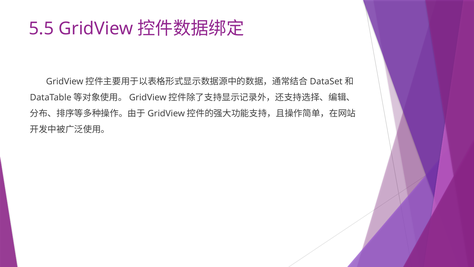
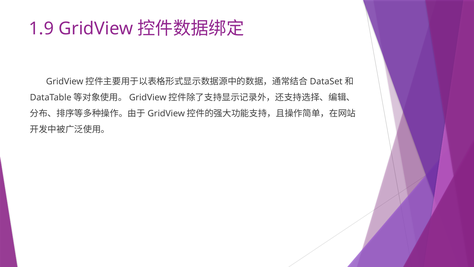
5.5: 5.5 -> 1.9 (41, 28)
